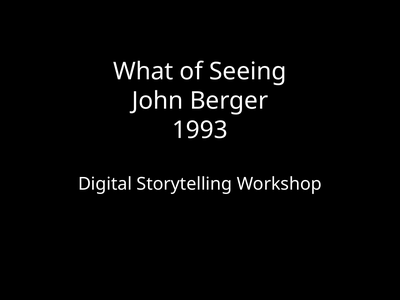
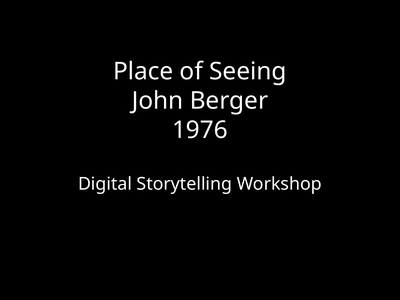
What: What -> Place (143, 71)
1993: 1993 -> 1976 (200, 130)
